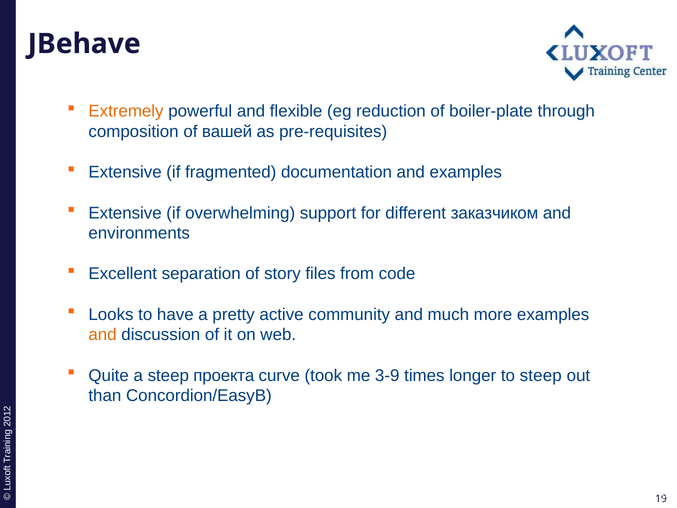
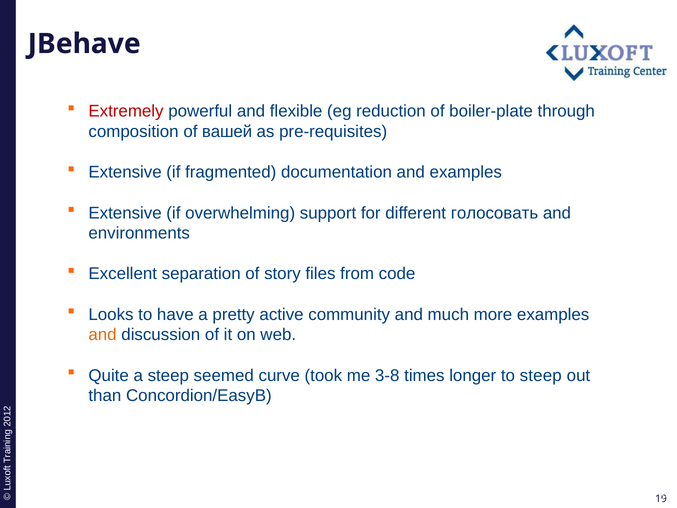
Extremely colour: orange -> red (126, 111)
заказчиком: заказчиком -> голосовать (494, 213)
проекта: проекта -> seemed (224, 375)
3-9: 3-9 -> 3-8 (387, 375)
